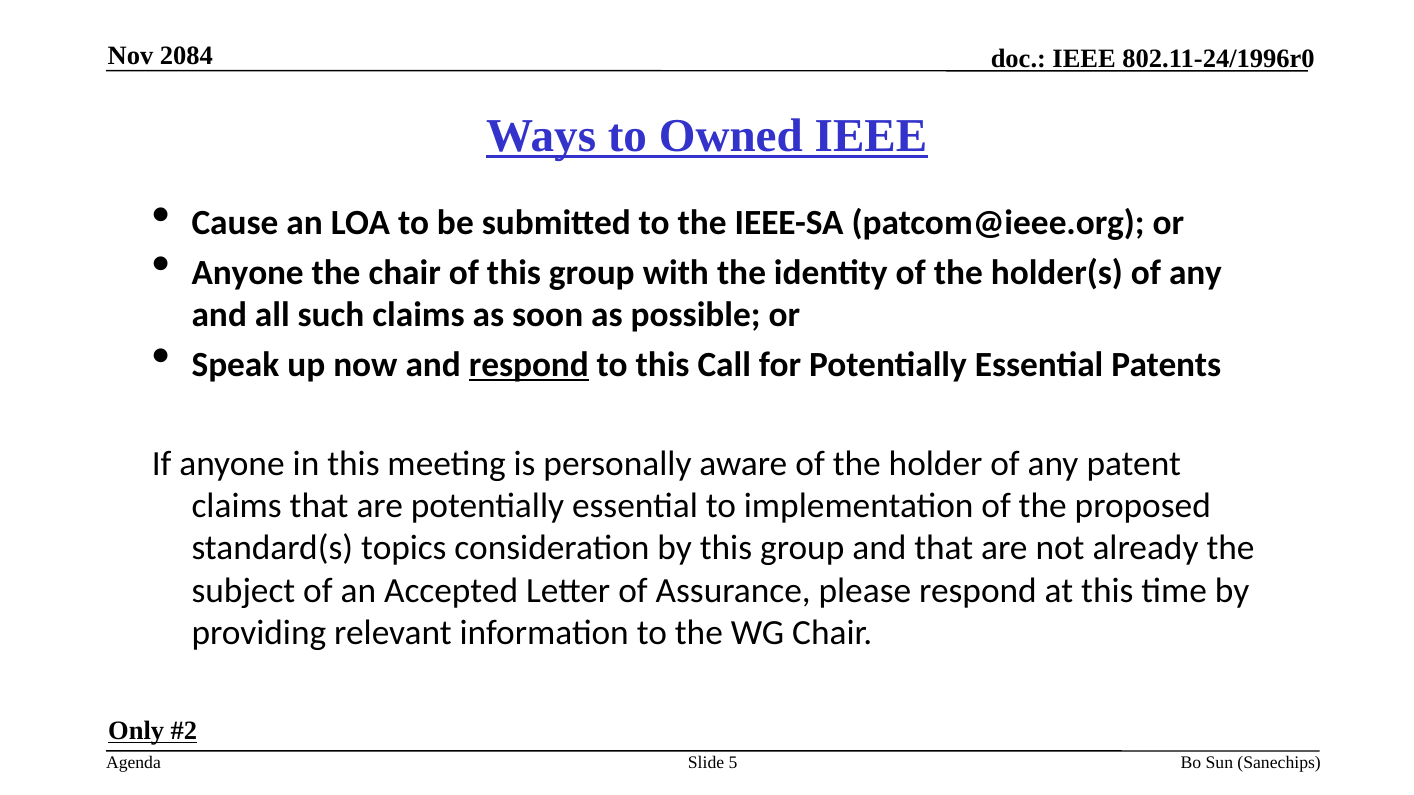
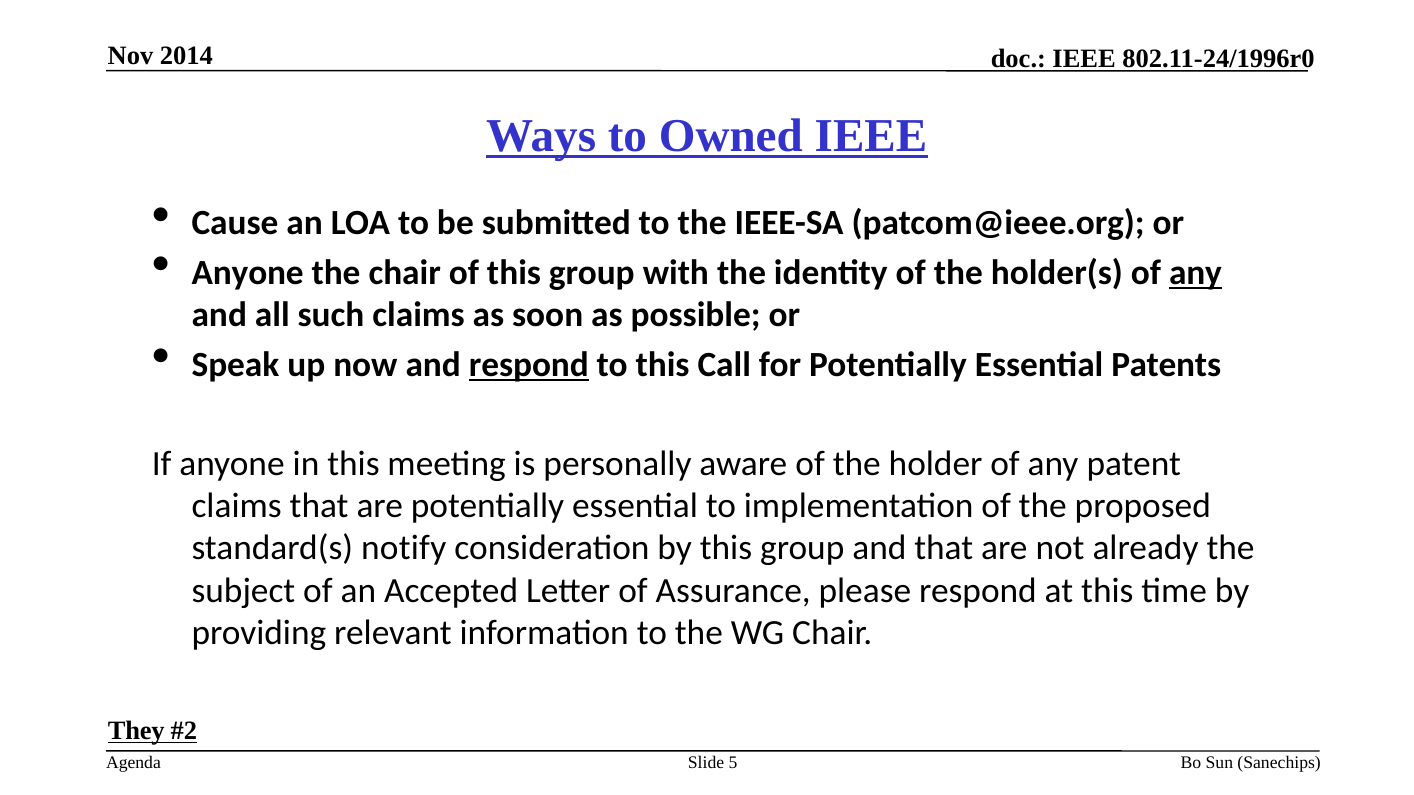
2084: 2084 -> 2014 (186, 56)
any underline: none -> present (1195, 273)
topics: topics -> notify (404, 549)
Only: Only -> They (136, 731)
